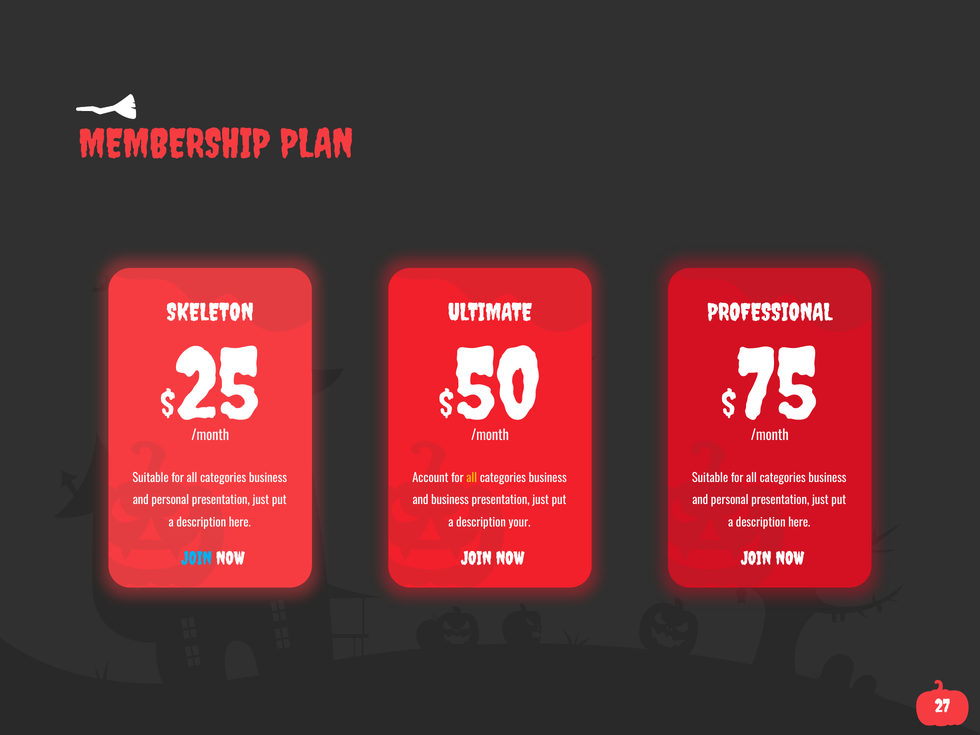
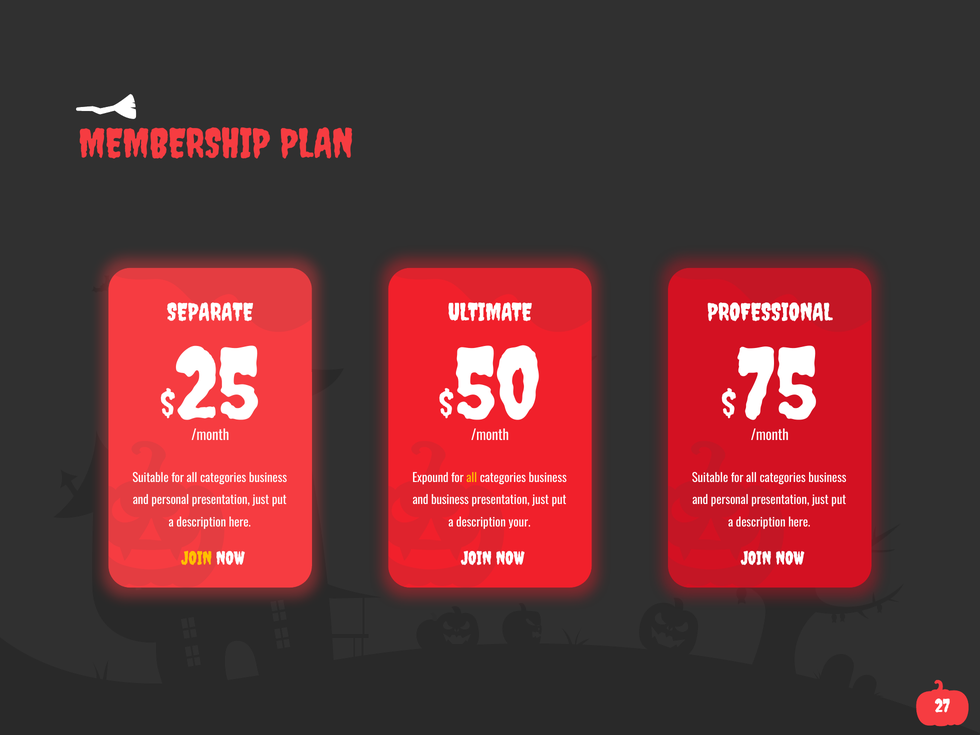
SKELETON: SKELETON -> SEPARATE (210, 313)
Account: Account -> Expound (430, 478)
JOIN colour: light blue -> yellow (197, 559)
